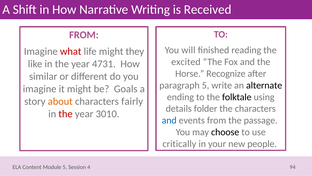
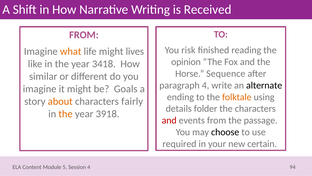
will: will -> risk (188, 50)
what colour: red -> orange (71, 51)
they: they -> lives (135, 51)
excited: excited -> opinion (186, 62)
4731: 4731 -> 3418 (104, 64)
Recognize: Recognize -> Sequence (226, 73)
paragraph 5: 5 -> 4 (206, 85)
folktale colour: black -> orange (237, 97)
the colour: red -> orange (66, 114)
3010: 3010 -> 3918 (108, 114)
and colour: blue -> red (169, 120)
critically: critically -> required (179, 144)
people: people -> certain (262, 144)
